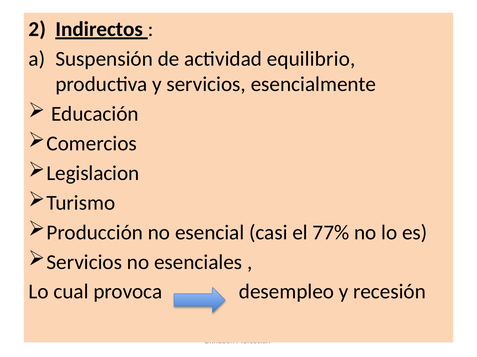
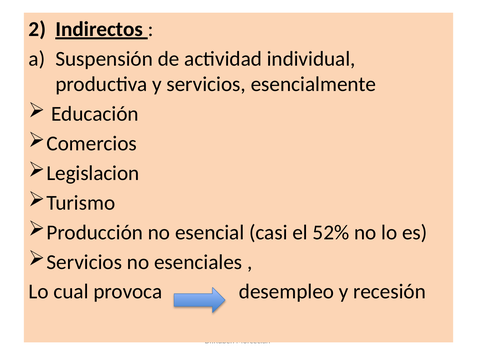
equilibrio: equilibrio -> individual (311, 59)
77%: 77% -> 52% (331, 233)
